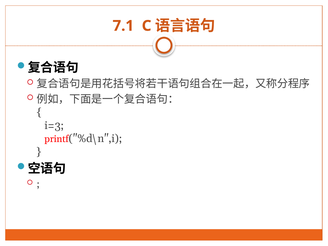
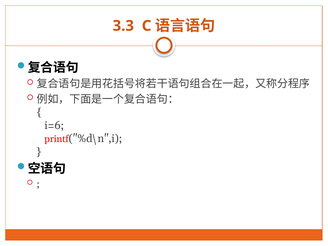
7.1: 7.1 -> 3.3 (123, 26)
i=3: i=3 -> i=6 (54, 125)
